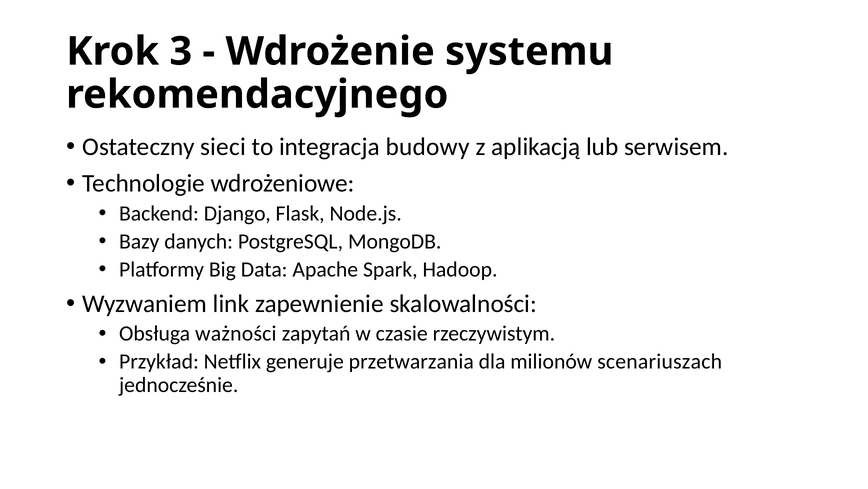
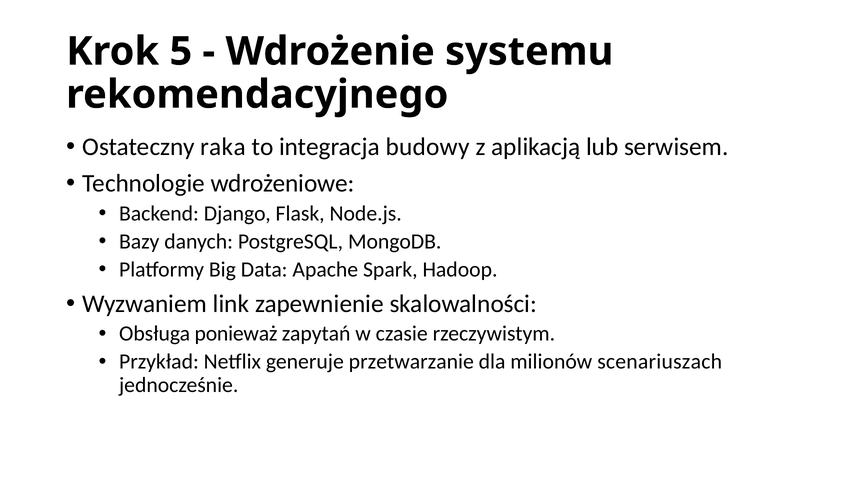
3: 3 -> 5 (181, 51)
sieci: sieci -> raka (223, 147)
ważności: ważności -> ponieważ (236, 333)
przetwarzania: przetwarzania -> przetwarzanie (411, 361)
